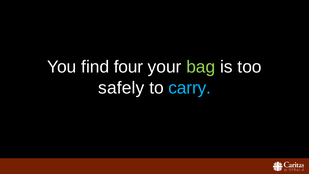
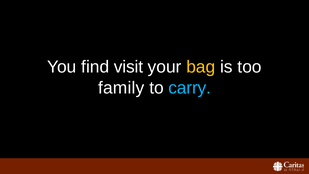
four: four -> visit (129, 67)
bag colour: light green -> yellow (201, 67)
safely: safely -> family (121, 88)
